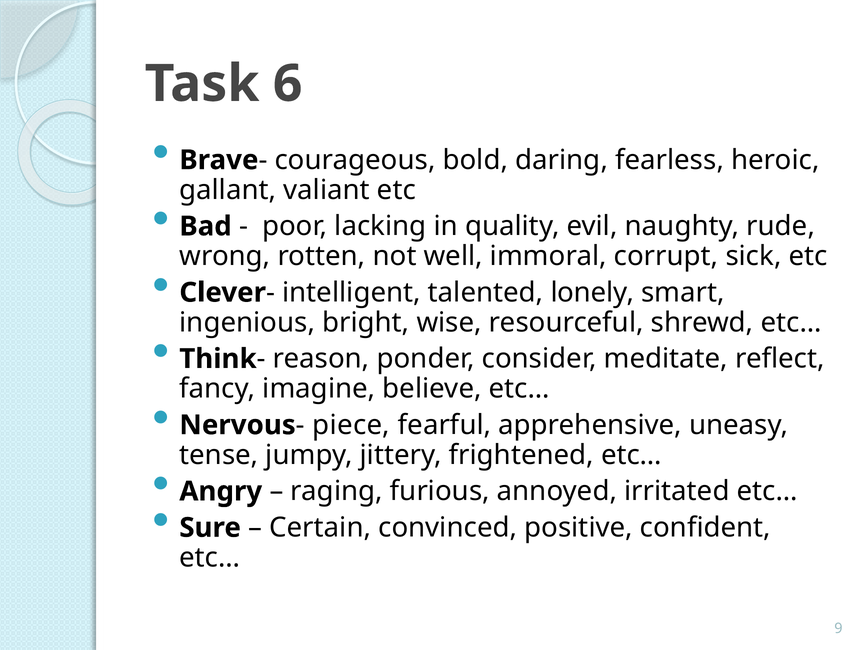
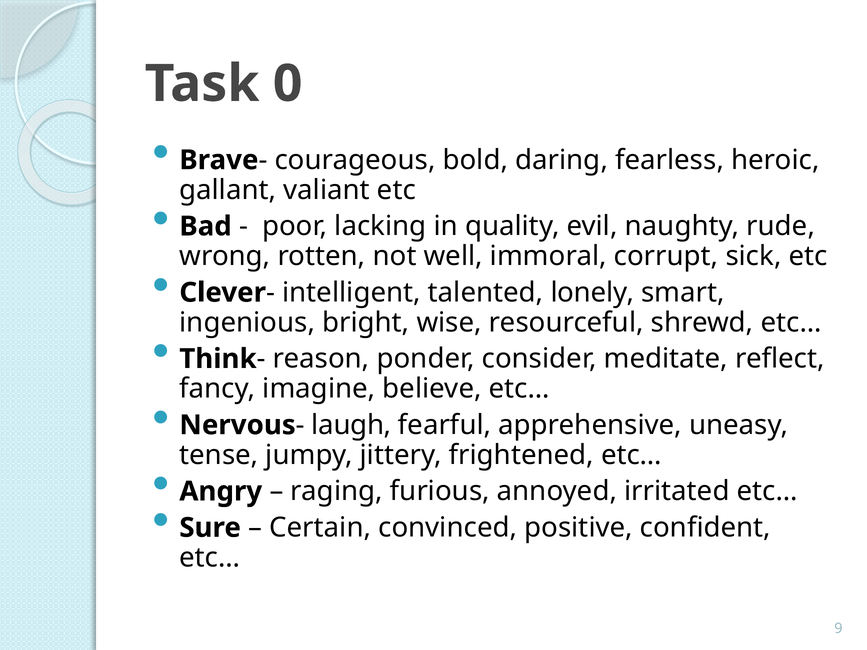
6: 6 -> 0 (288, 84)
piece: piece -> laugh (351, 425)
